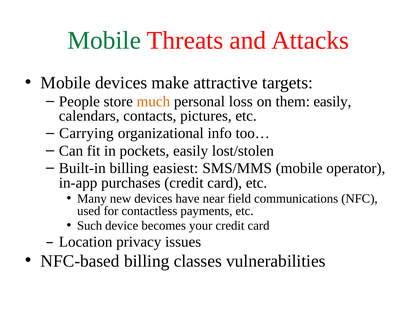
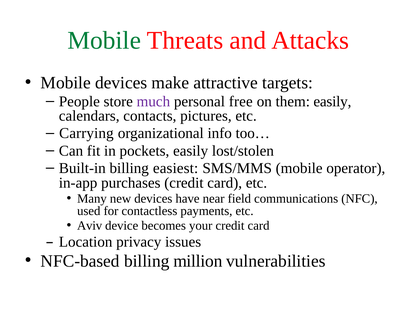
much colour: orange -> purple (153, 101)
loss: loss -> free (241, 101)
Such: Such -> Aviv (90, 226)
classes: classes -> million (198, 261)
